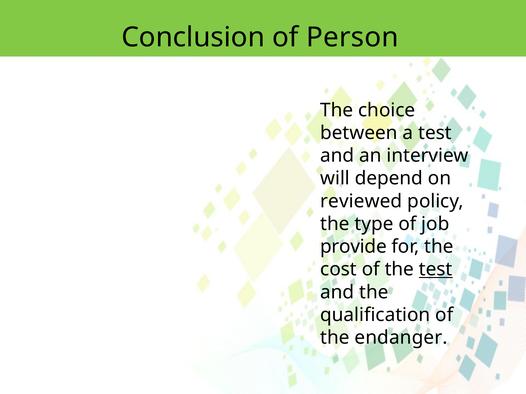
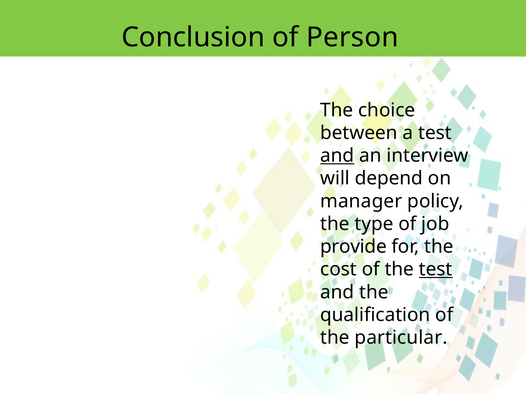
and underline: none -> present (337, 156)
reviewed: reviewed -> manager (361, 201)
endanger: endanger -> particular (401, 338)
